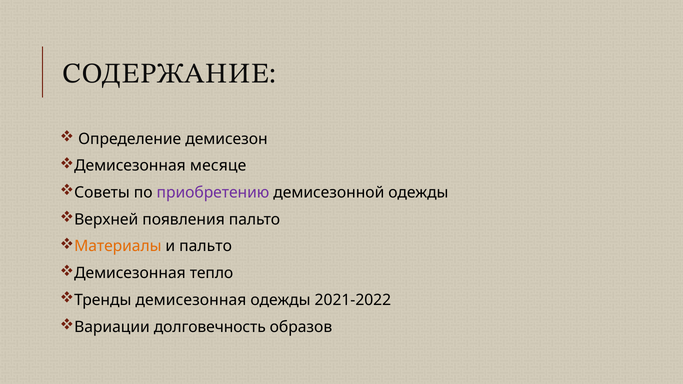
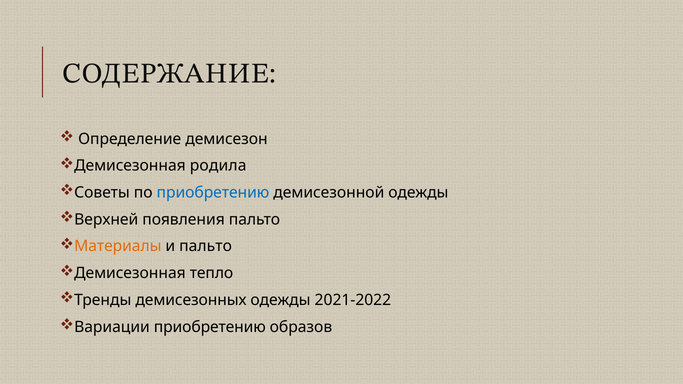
месяце: месяце -> родила (218, 166)
приобретению colour: purple -> blue (213, 193)
Тренды демисезонная: демисезонная -> демисезонных (191, 300)
Вариации долговечность: долговечность -> приобретению (210, 327)
